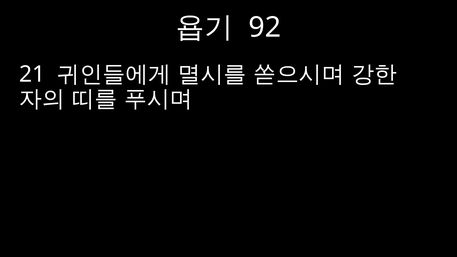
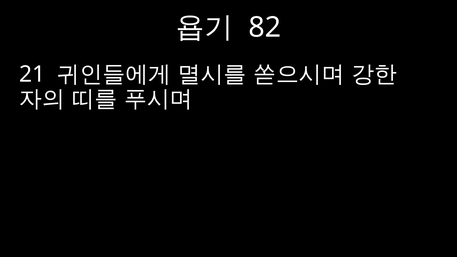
92: 92 -> 82 (265, 28)
